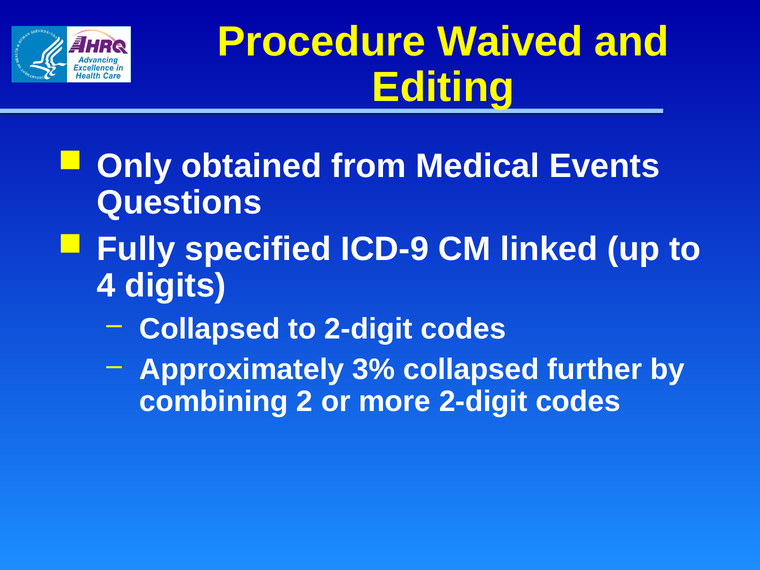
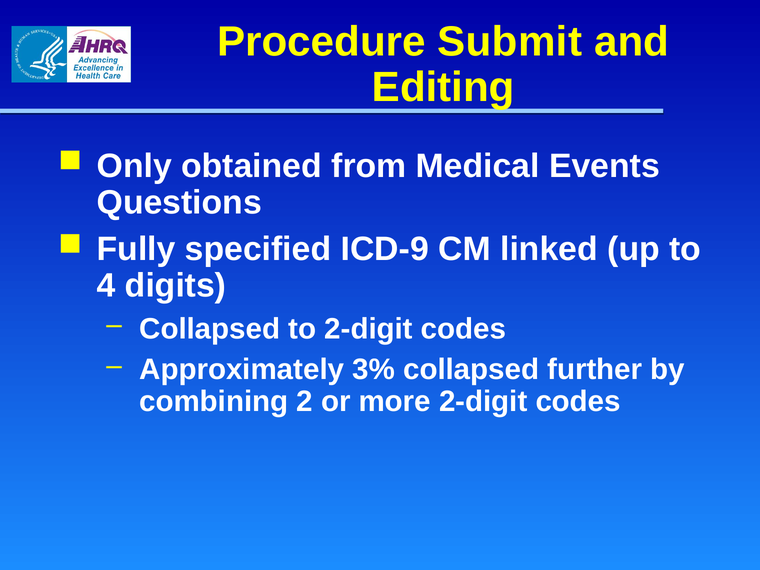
Waived: Waived -> Submit (510, 42)
